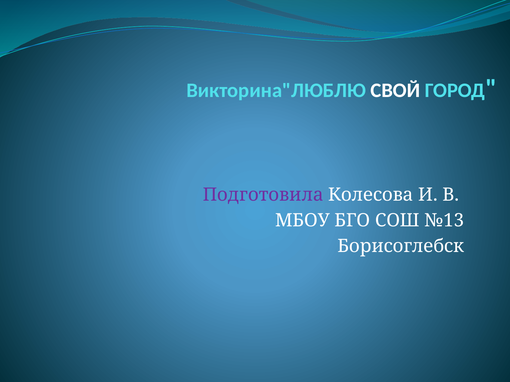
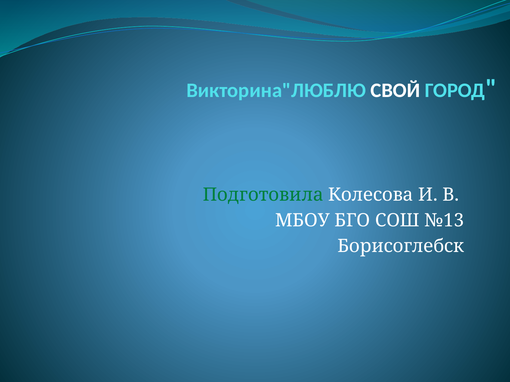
Подготовила colour: purple -> green (263, 195)
